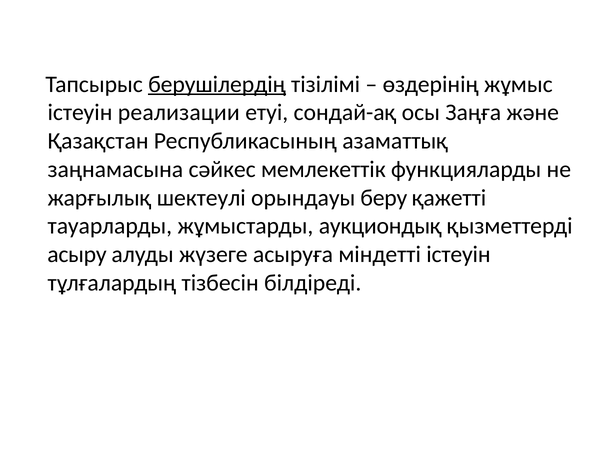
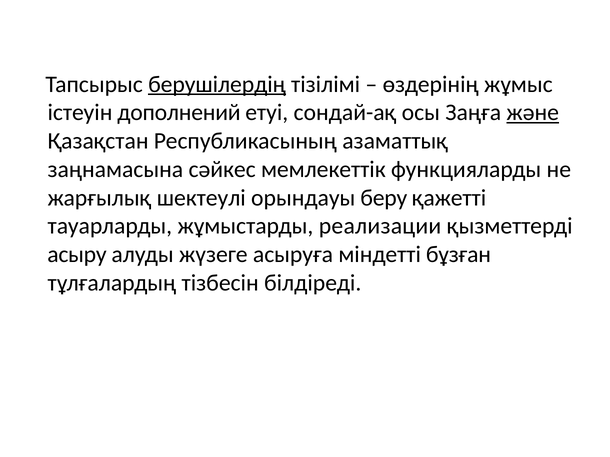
реализации: реализации -> дополнений (179, 113)
және underline: none -> present (533, 113)
аукциондық: аукциондық -> реализации (380, 226)
міндетті істеуін: істеуін -> бұзған (458, 255)
